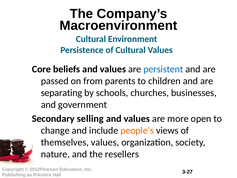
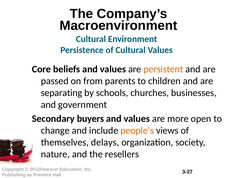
persistent colour: blue -> orange (163, 69)
selling: selling -> buyers (90, 118)
themselves values: values -> delays (105, 142)
